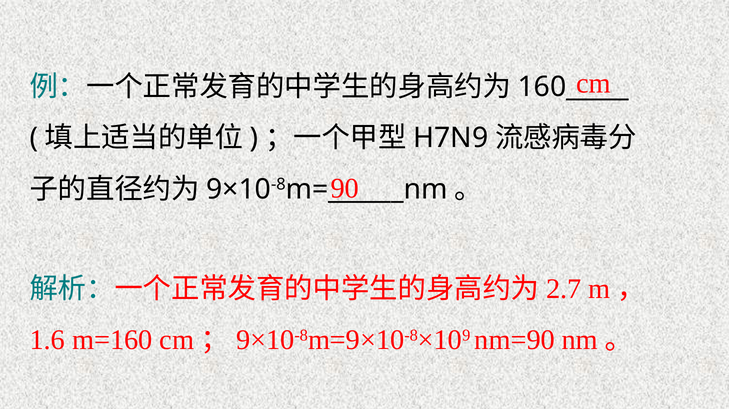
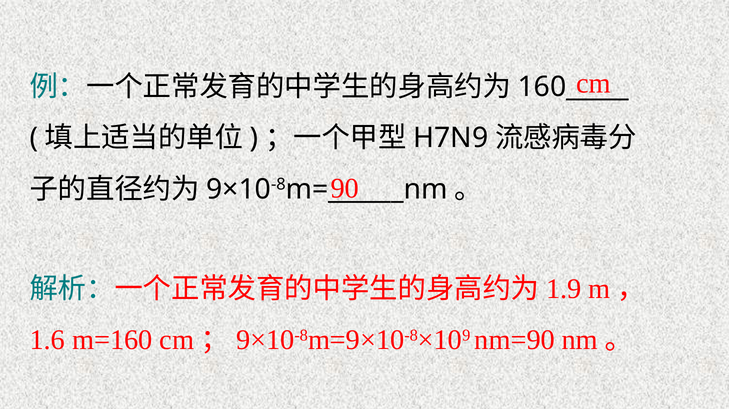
2.7: 2.7 -> 1.9 (564, 289)
